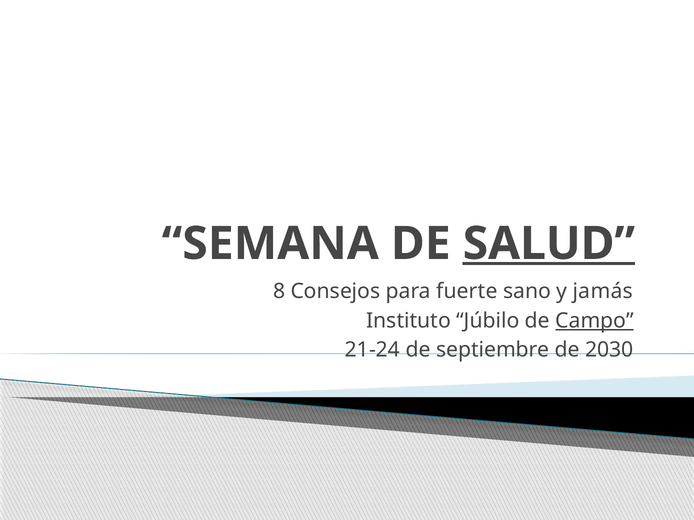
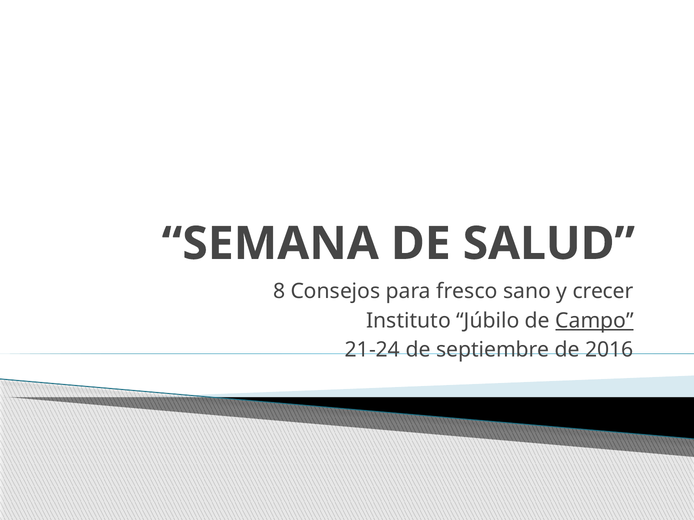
SALUD underline: present -> none (549, 244)
fuerte: fuerte -> fresco (467, 292)
jamás: jamás -> crecer (603, 292)
2030: 2030 -> 2016 (609, 350)
